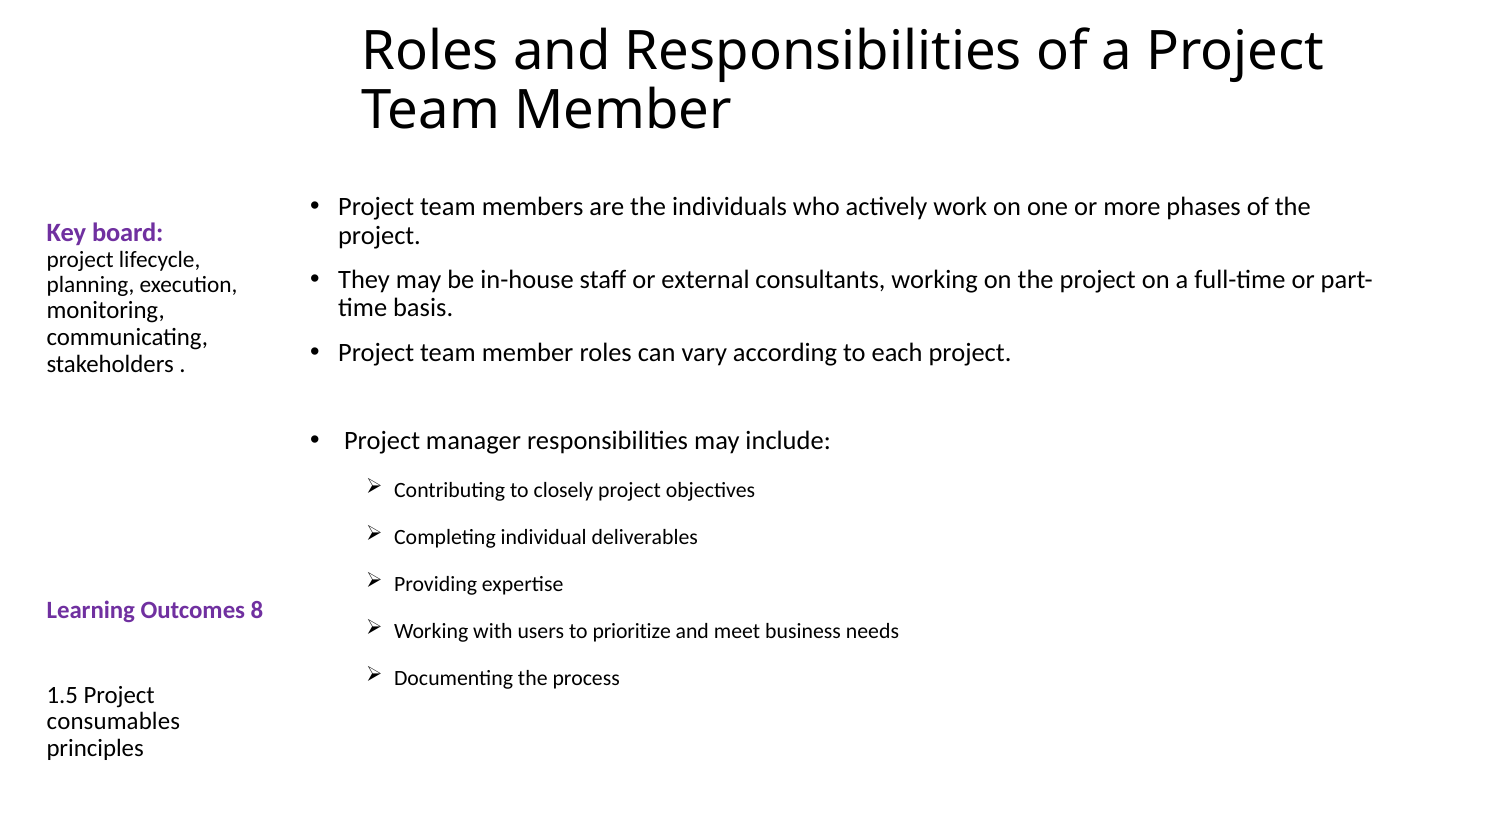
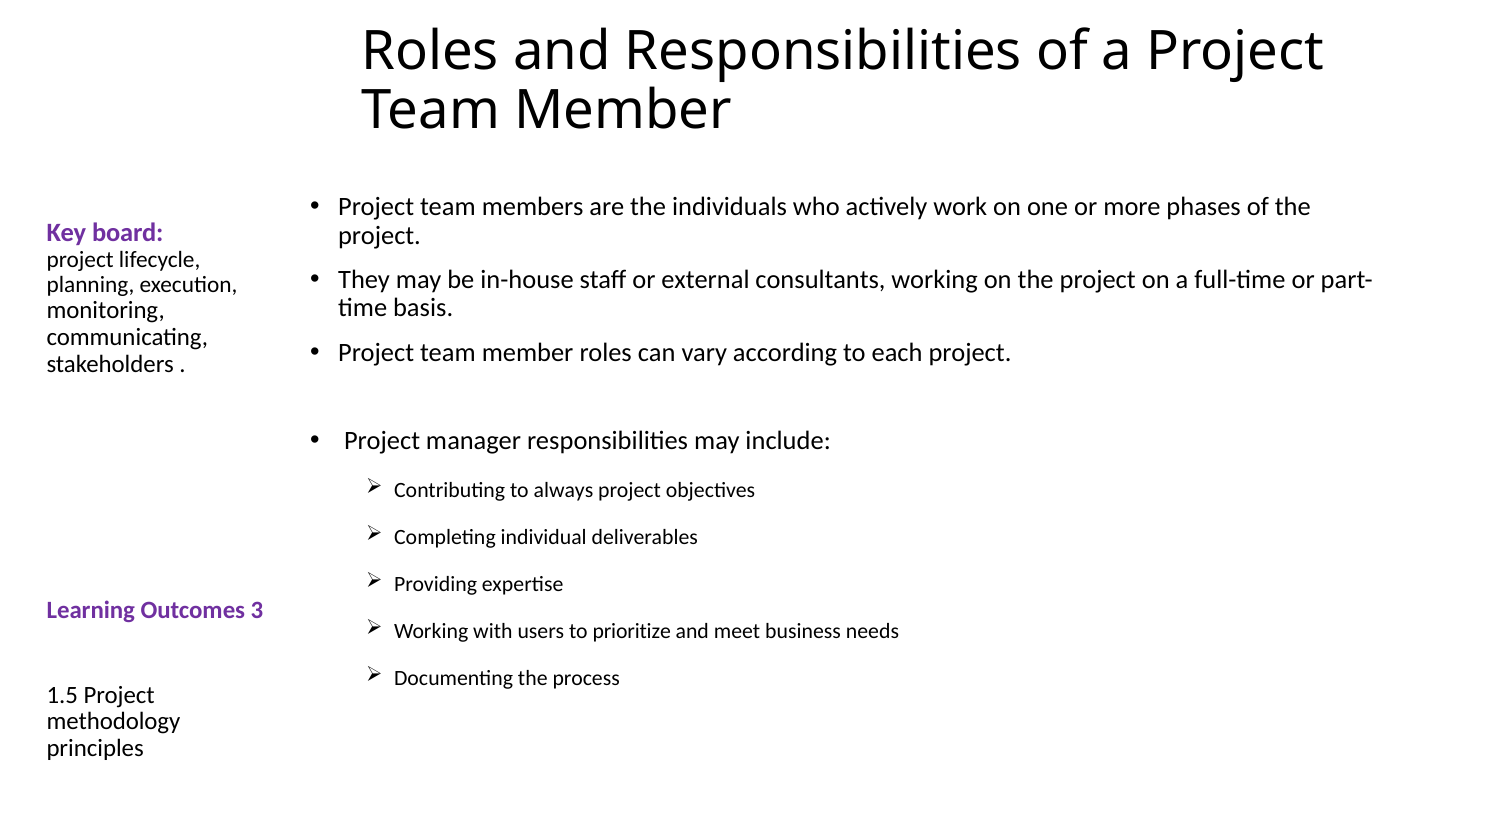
closely: closely -> always (563, 490)
8: 8 -> 3 (257, 610)
consumables: consumables -> methodology (113, 722)
